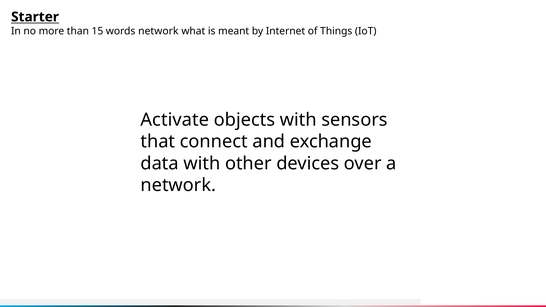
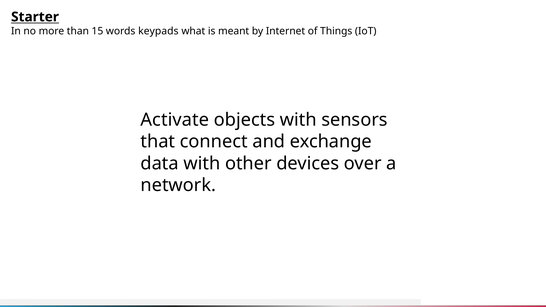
words network: network -> keypads (158, 31)
